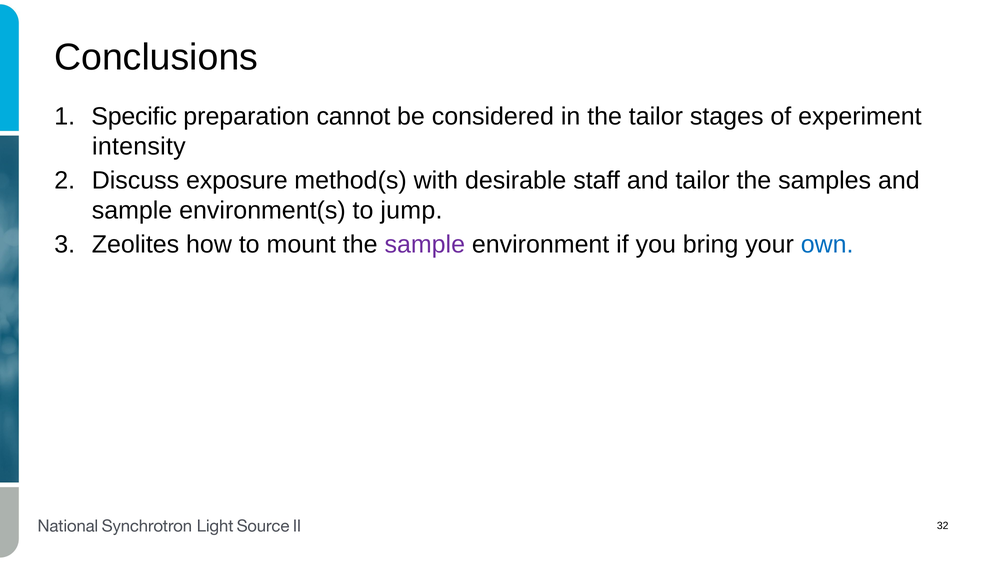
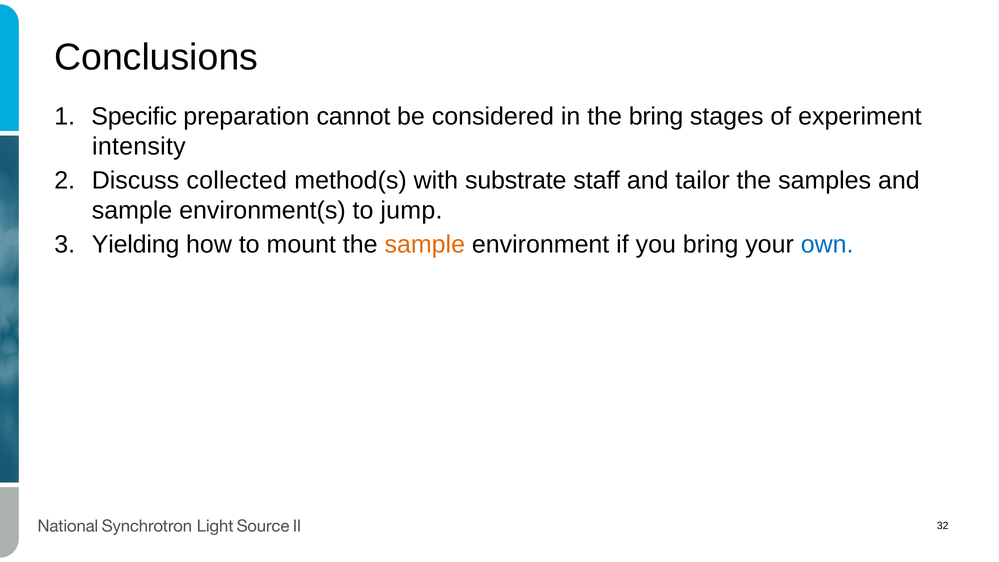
the tailor: tailor -> bring (656, 116)
exposure: exposure -> collected (237, 181)
desirable: desirable -> substrate (516, 181)
Zeolites: Zeolites -> Yielding (136, 245)
sample colour: purple -> orange (425, 245)
